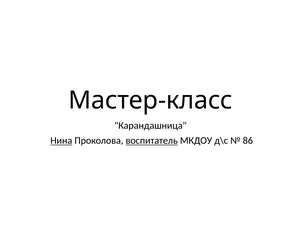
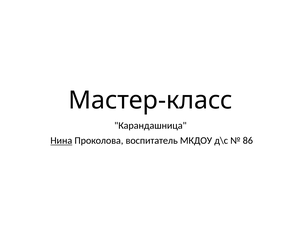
воспитатель underline: present -> none (152, 140)
